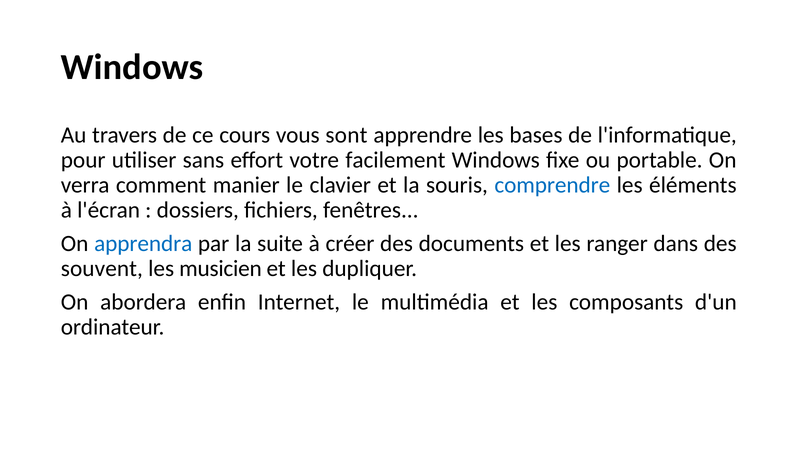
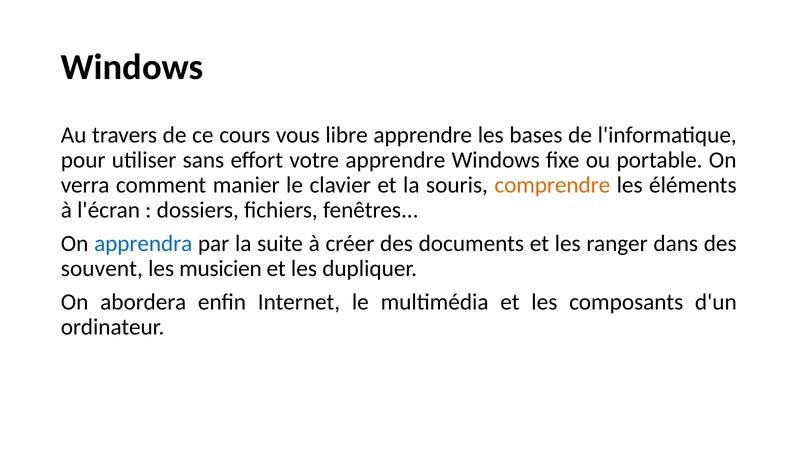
sont: sont -> libre (347, 135)
votre facilement: facilement -> apprendre (395, 160)
comprendre colour: blue -> orange (552, 185)
